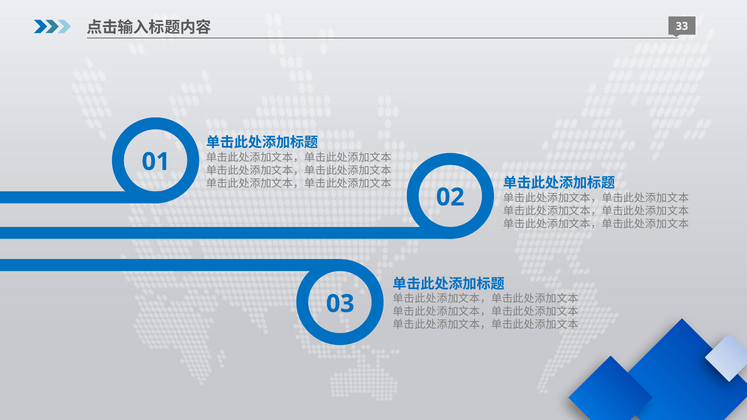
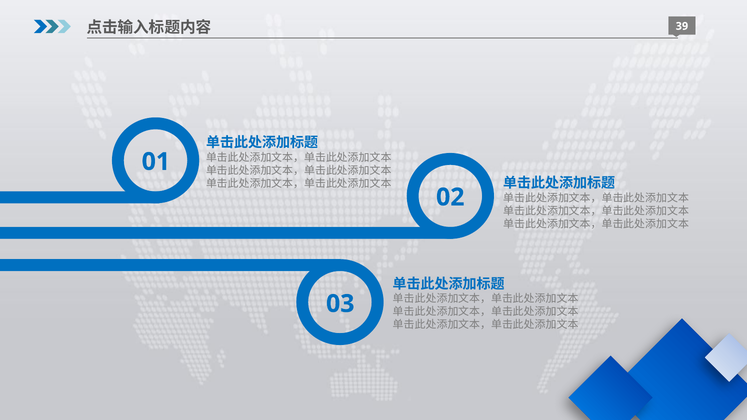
33: 33 -> 39 (682, 26)
